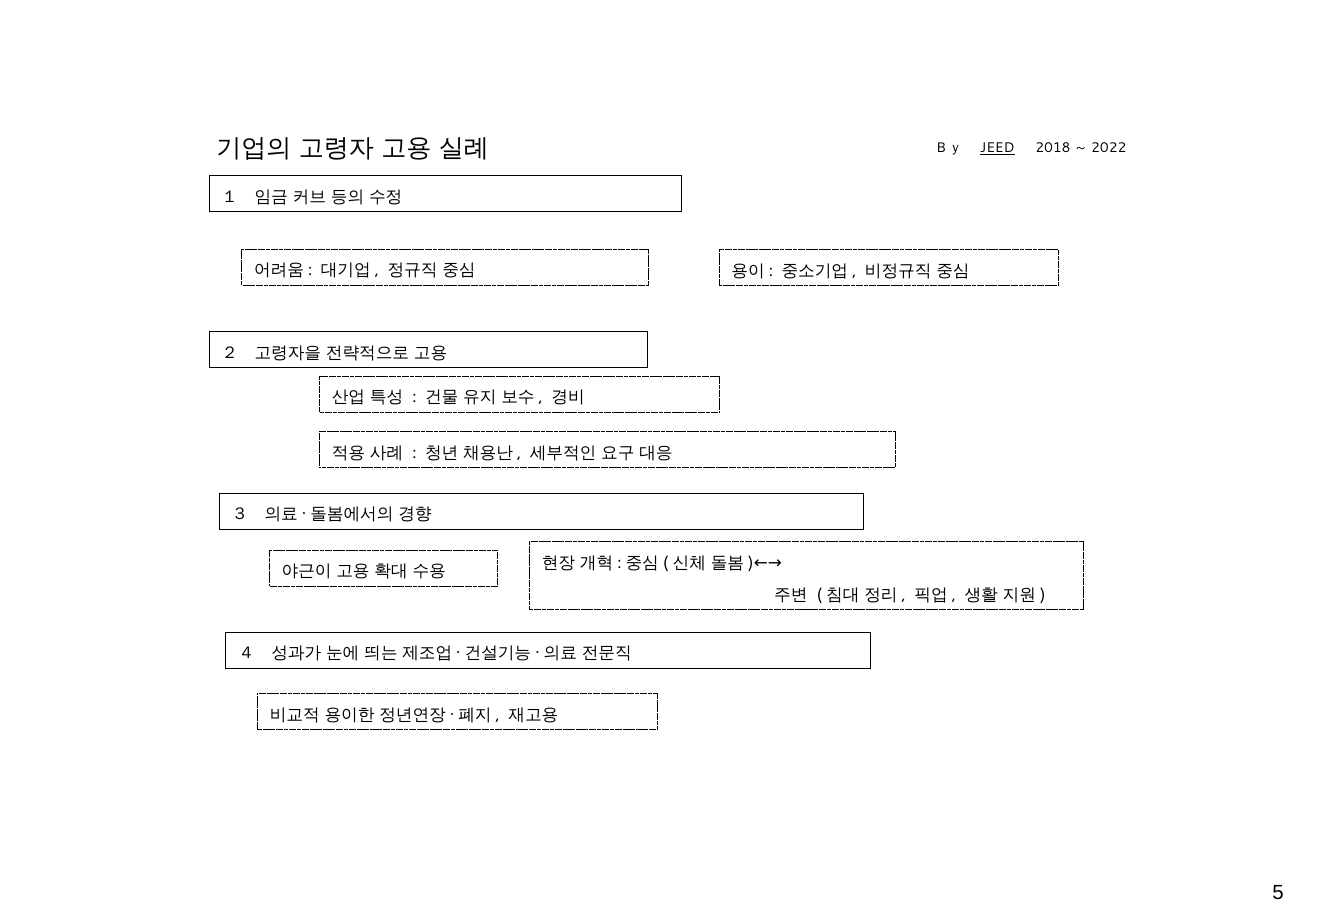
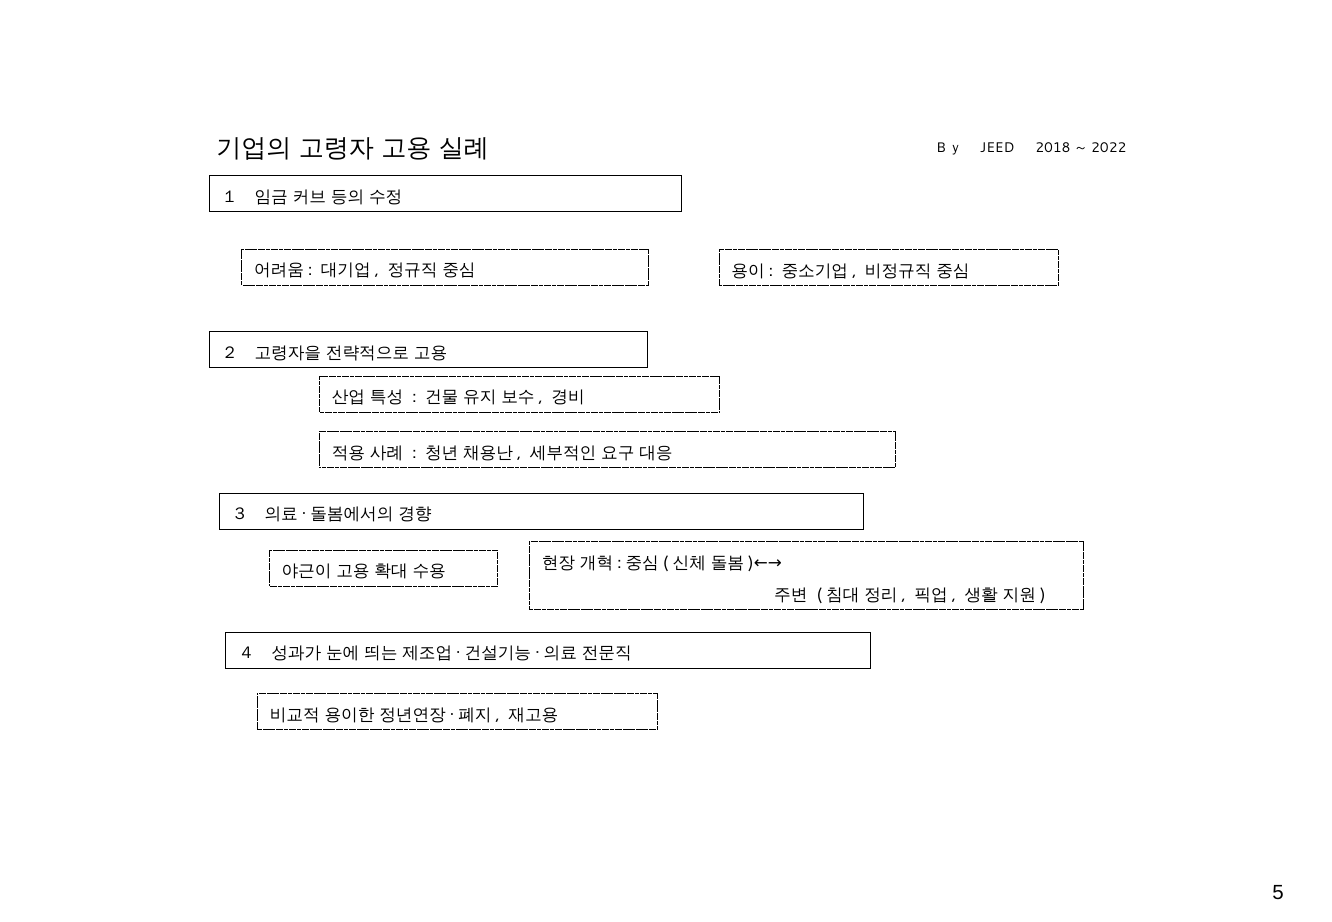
JEED underline: present -> none (997, 148)
